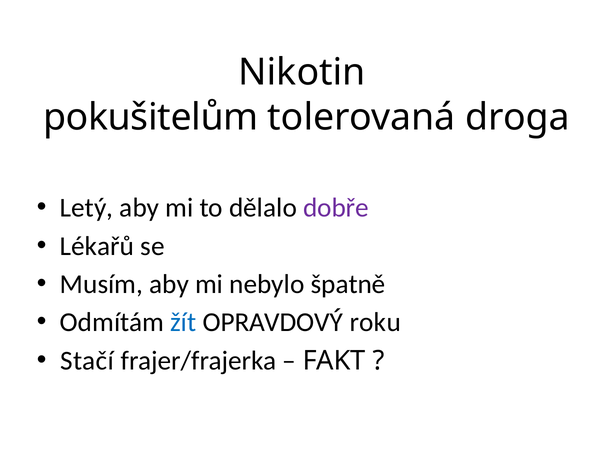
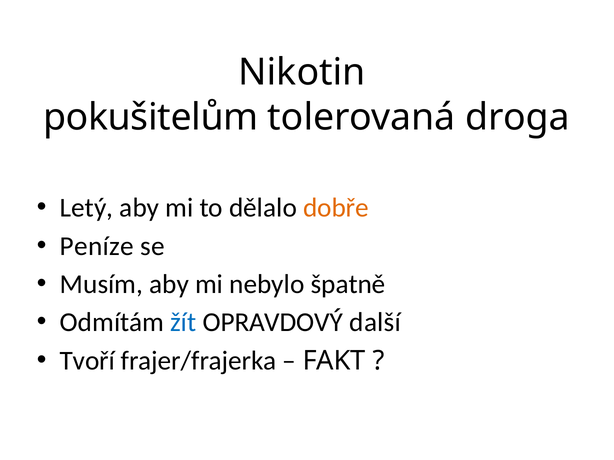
dobře colour: purple -> orange (336, 208)
Lékařů: Lékařů -> Peníze (97, 246)
roku: roku -> další (375, 323)
Stačí: Stačí -> Tvoří (87, 361)
